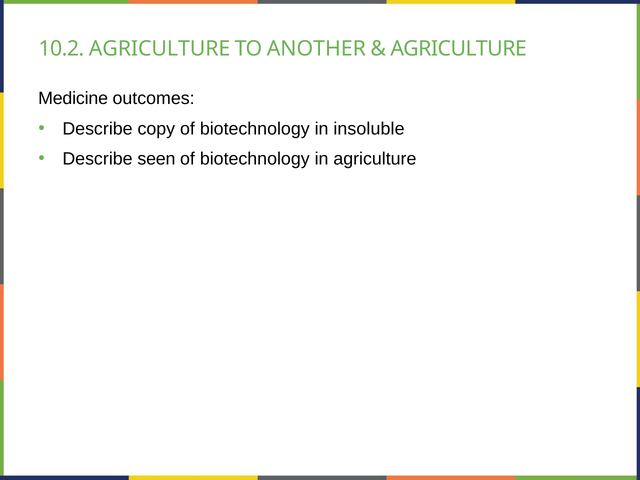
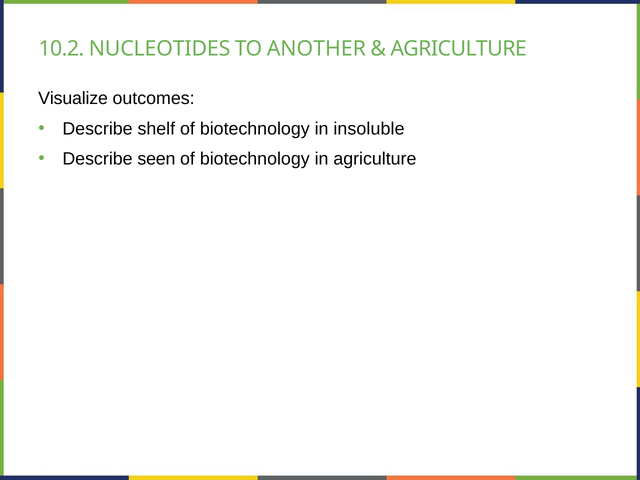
10.2 AGRICULTURE: AGRICULTURE -> NUCLEOTIDES (160, 49)
Medicine: Medicine -> Visualize (73, 99)
copy: copy -> shelf (156, 129)
